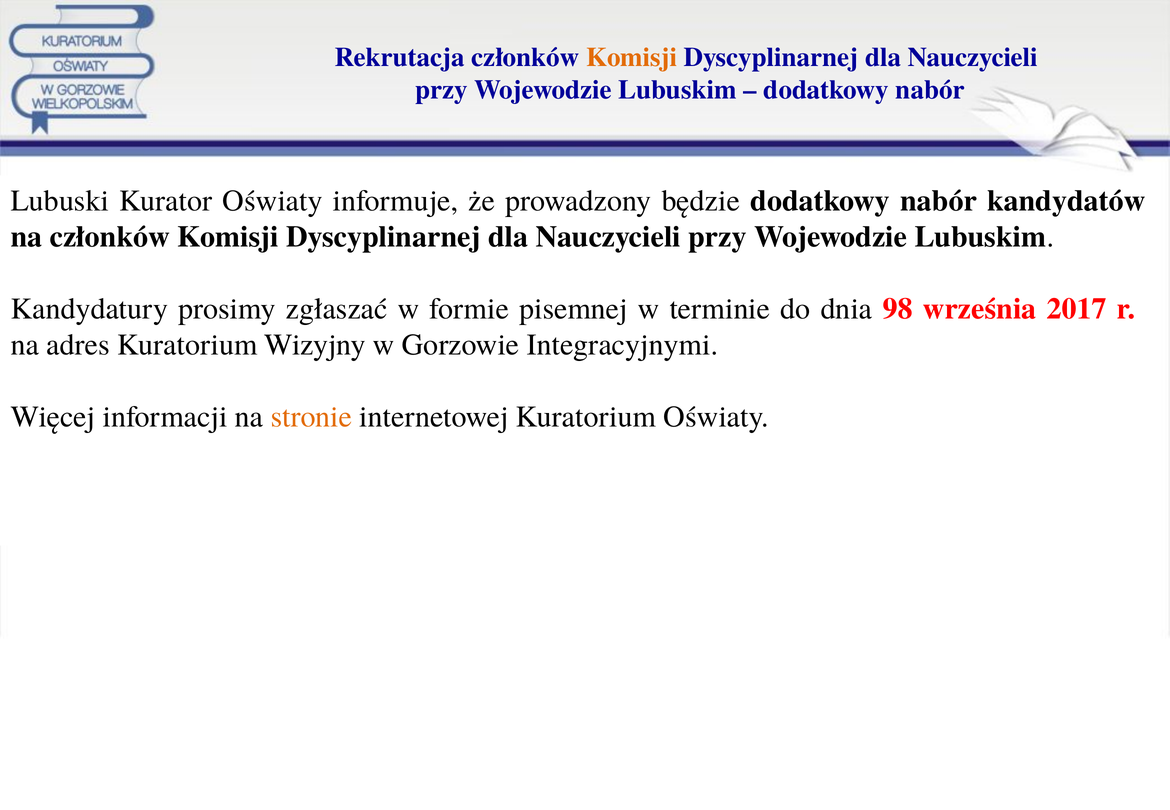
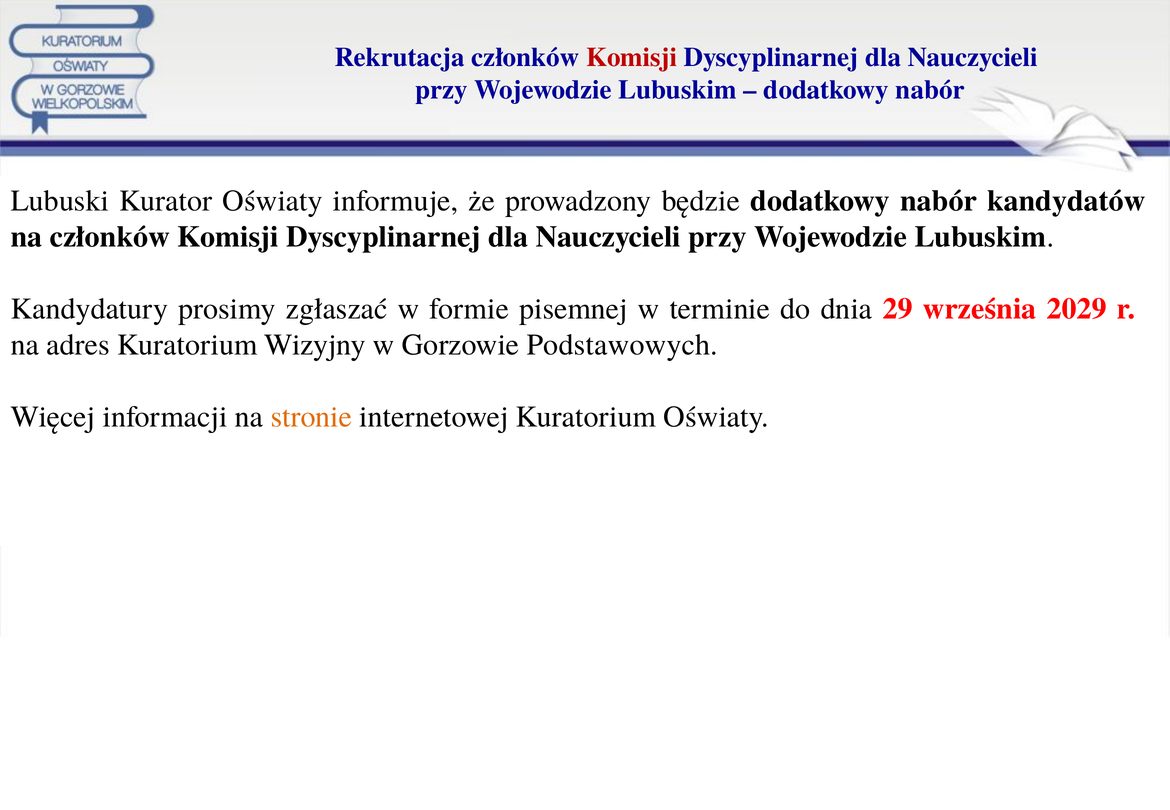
Komisji colour: orange -> red (632, 57)
98: 98 -> 29 (898, 309)
2017: 2017 -> 2029 (1077, 309)
Integracyjnymi: Integracyjnymi -> Podstawowych (622, 345)
